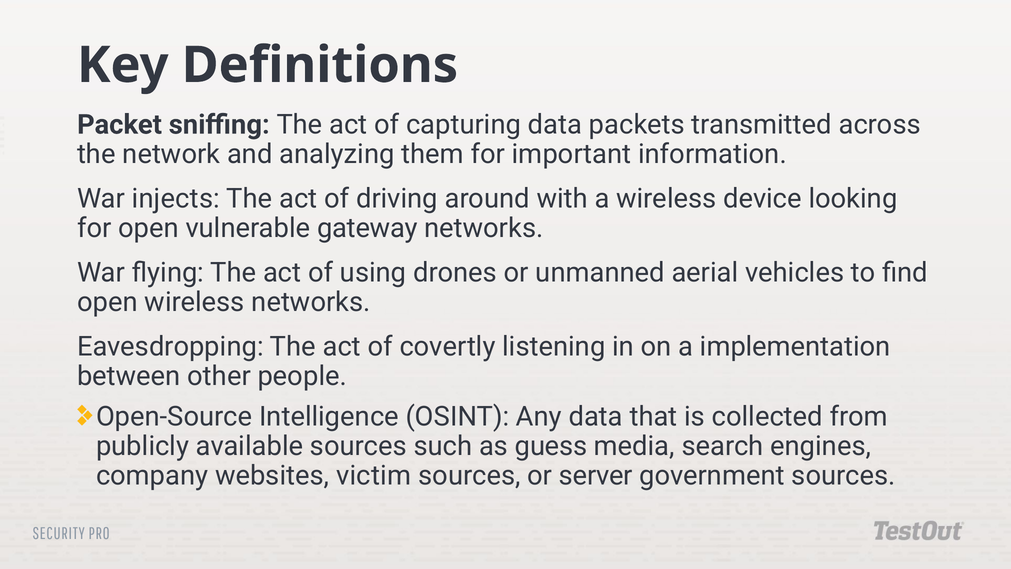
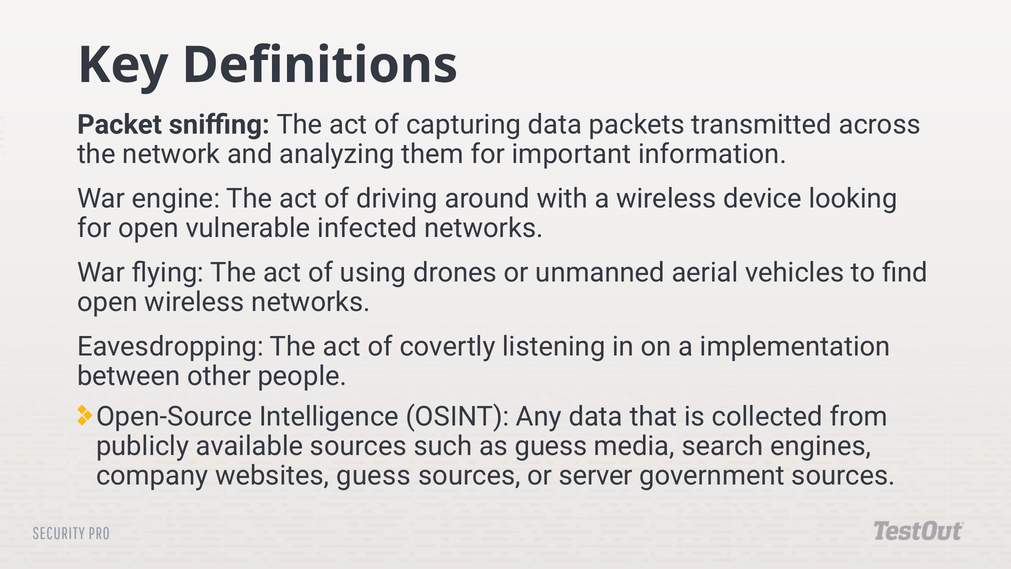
injects: injects -> engine (176, 199)
gateway: gateway -> infected (367, 228)
websites victim: victim -> guess (374, 475)
